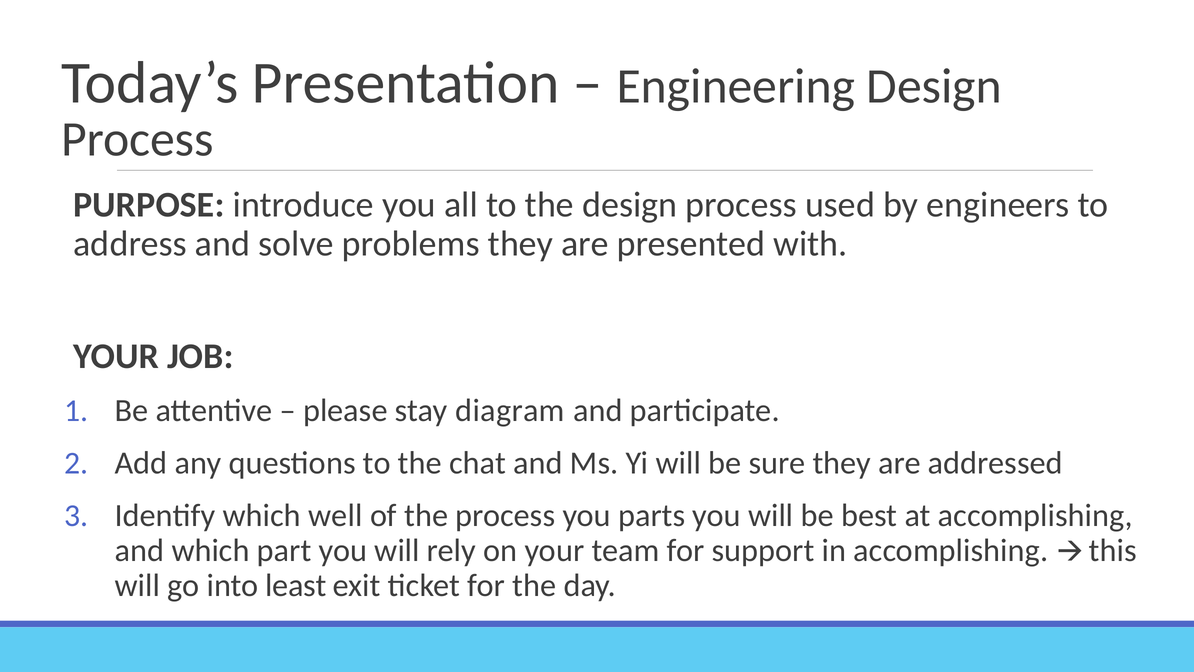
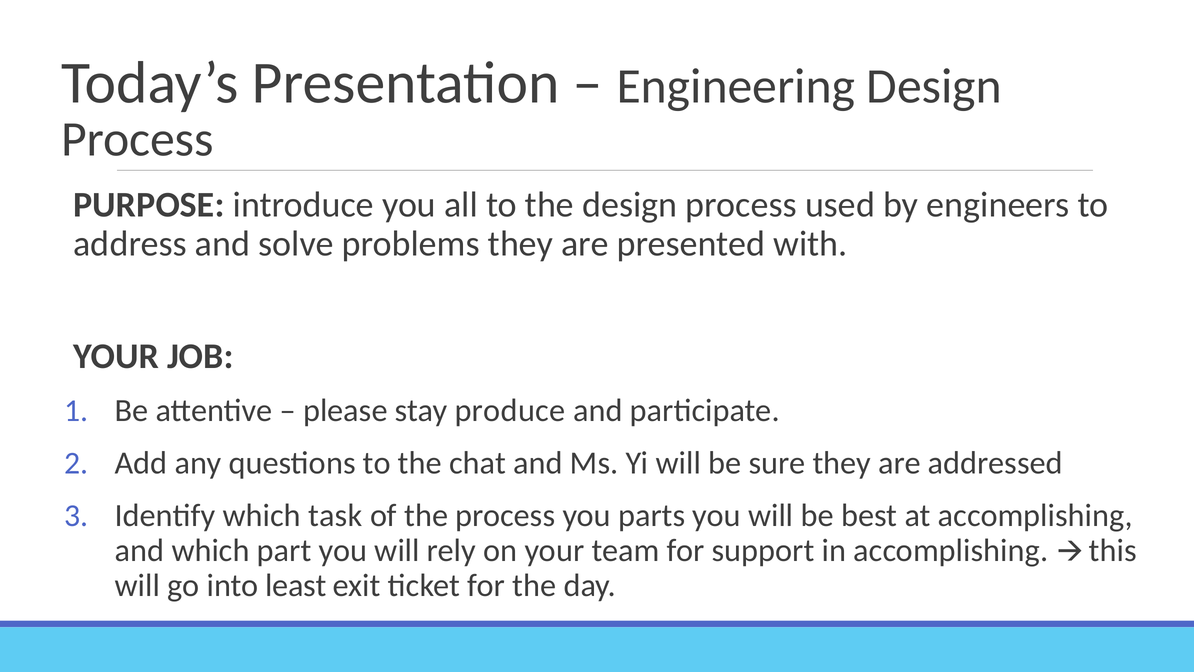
diagram: diagram -> produce (510, 411)
well: well -> task (335, 515)
